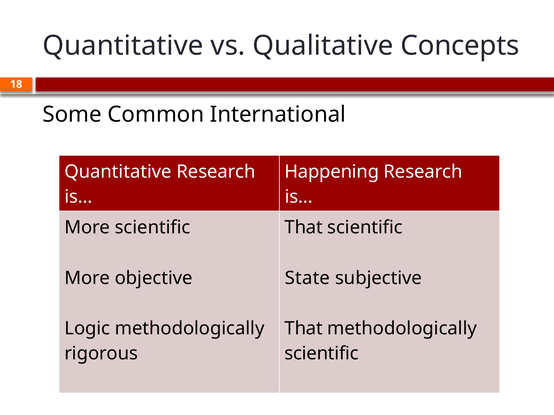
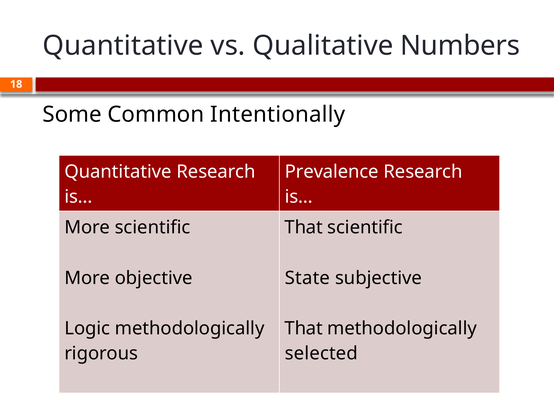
Concepts: Concepts -> Numbers (460, 46)
International: International -> Intentionally (278, 115)
Happening: Happening -> Prevalence (332, 172)
scientific: scientific -> selected (321, 354)
